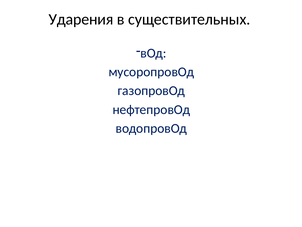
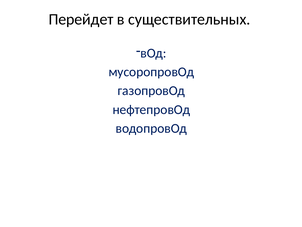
Ударения: Ударения -> Перейдет (81, 19)
